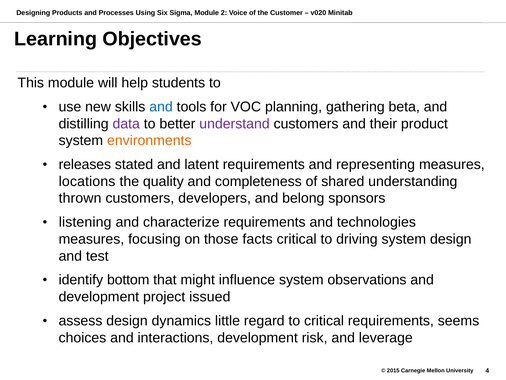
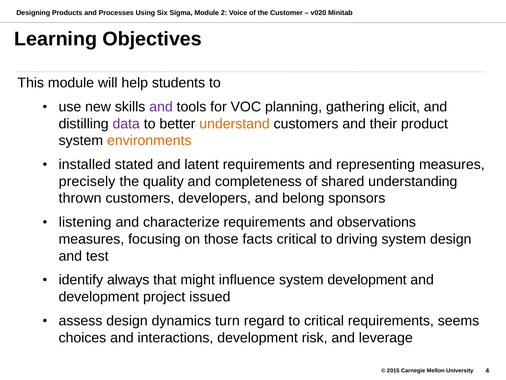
and colour: blue -> purple (161, 107)
beta: beta -> elicit (404, 107)
understand colour: purple -> orange (234, 124)
releases: releases -> installed (85, 164)
locations: locations -> precisely (87, 181)
technologies: technologies -> observations (376, 222)
bottom: bottom -> always (128, 280)
system observations: observations -> development (367, 280)
little: little -> turn (227, 320)
